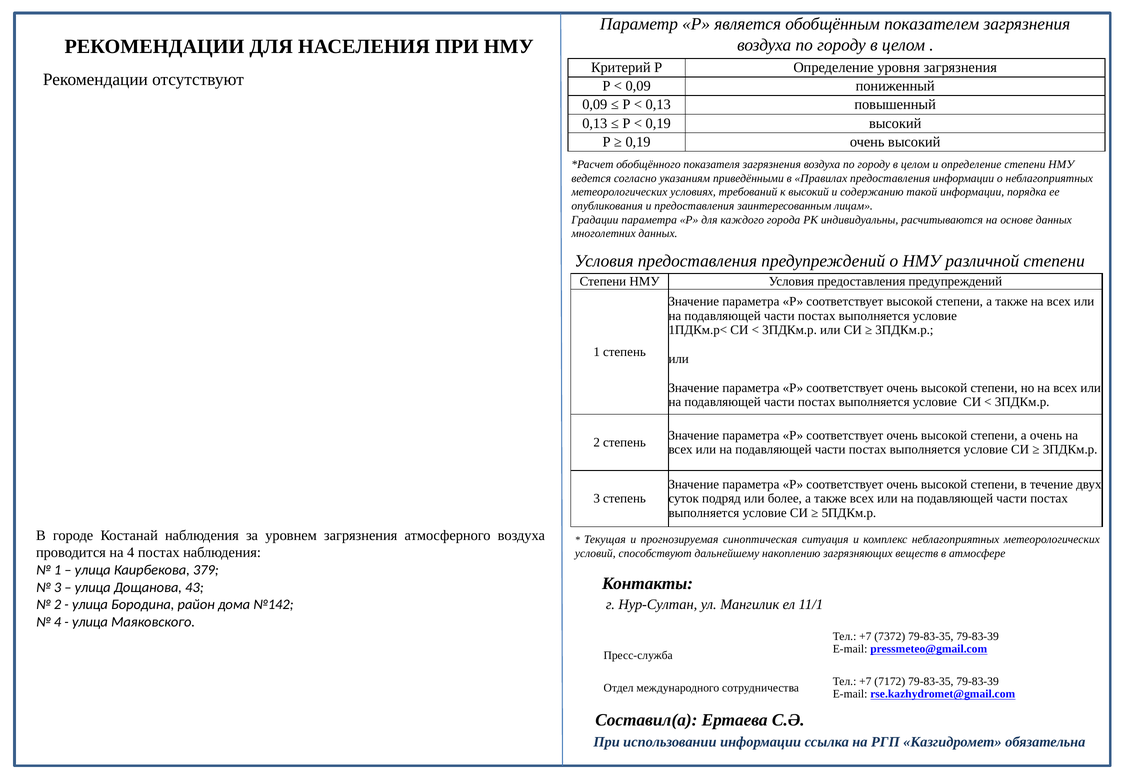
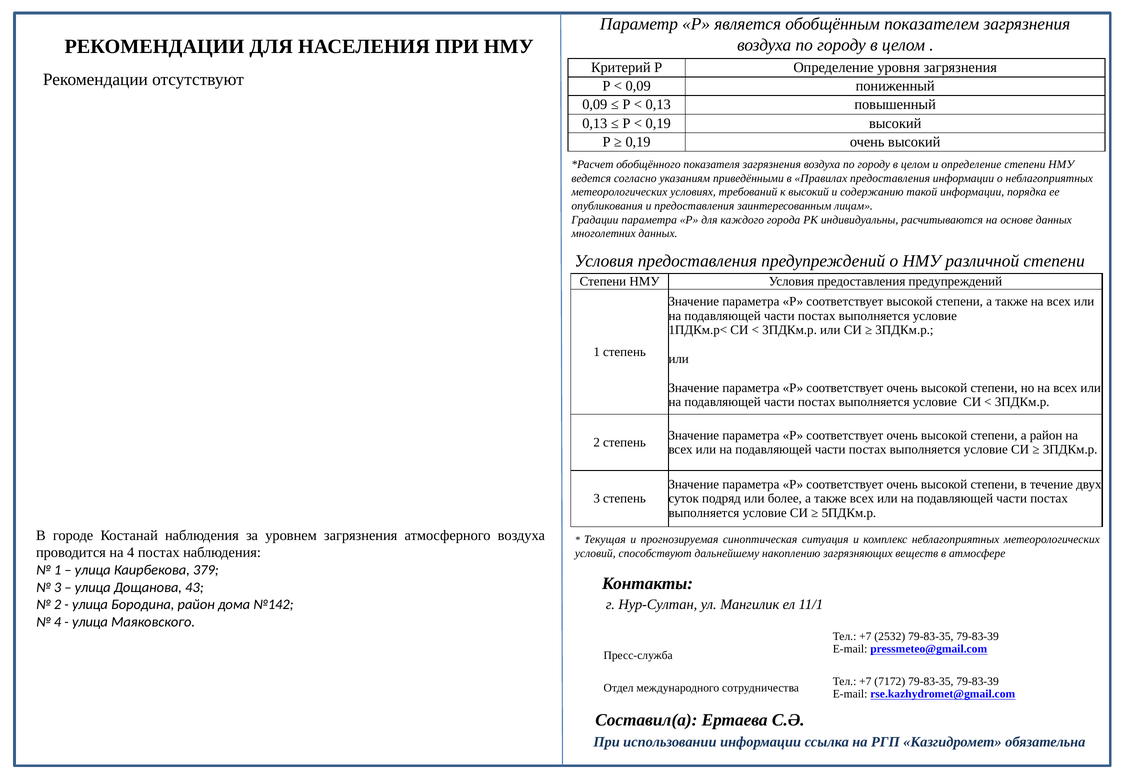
а очень: очень -> район (1046, 435)
7372: 7372 -> 2532 (890, 636)
